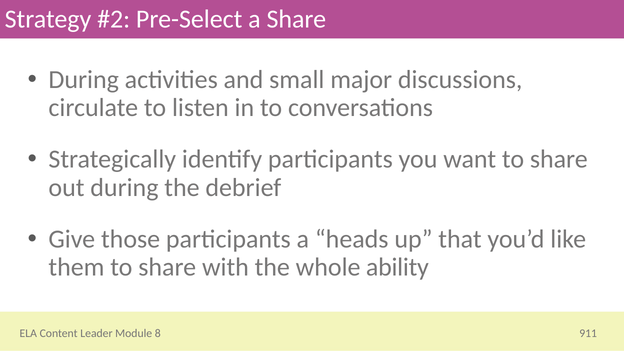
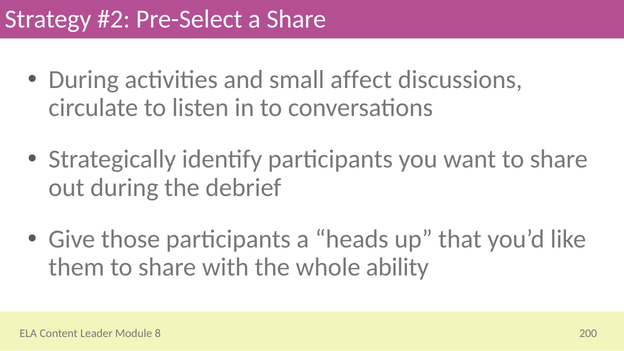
major: major -> affect (361, 80)
911: 911 -> 200 (588, 333)
